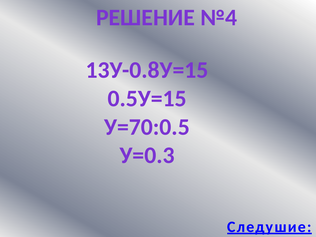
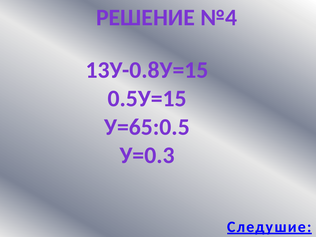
У=70:0.5: У=70:0.5 -> У=65:0.5 (147, 127)
